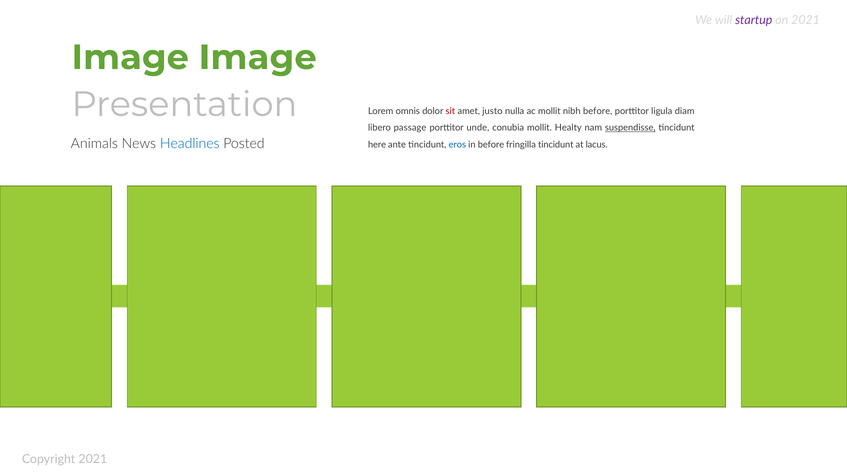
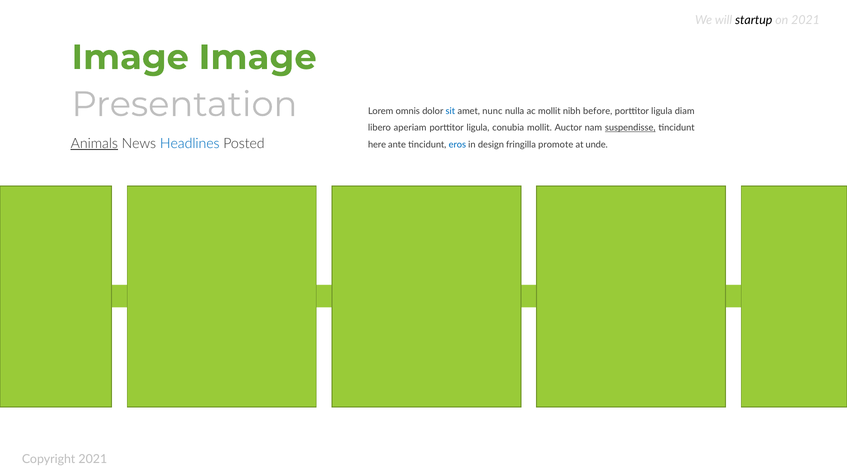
startup colour: purple -> black (754, 20)
sit colour: red -> blue (450, 111)
justo: justo -> nunc (492, 111)
passage: passage -> aperiam (410, 128)
unde: unde -> ligula (478, 128)
Healty: Healty -> Auctor (568, 128)
Animals underline: none -> present (94, 144)
in before: before -> design (491, 145)
fringilla tincidunt: tincidunt -> promote (556, 145)
lacus: lacus -> unde (597, 145)
